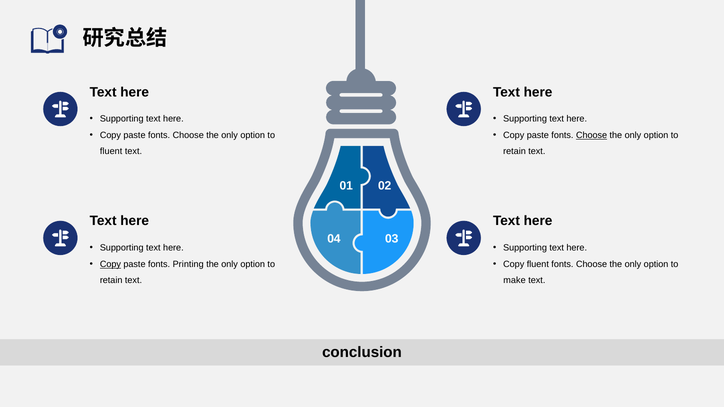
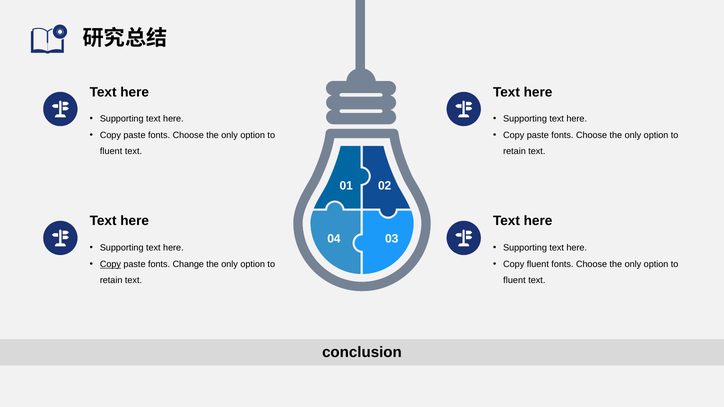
Choose underline: present -> none (592, 135)
Printing: Printing -> Change (188, 264)
make: make -> fluent (514, 281)
